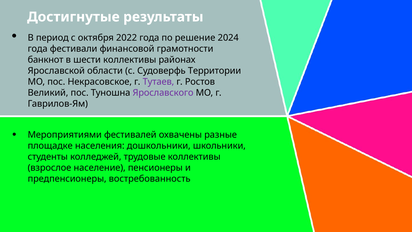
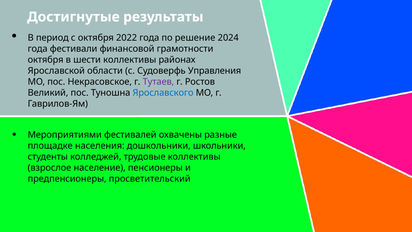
банкнот: банкнот -> октября (46, 60)
Территории: Территории -> Управления (215, 71)
Ярославского colour: purple -> blue (163, 93)
востребованность: востребованность -> просветительский (150, 179)
